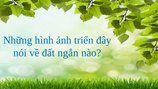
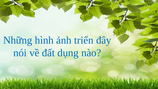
ngắn: ngắn -> dụng (68, 53)
